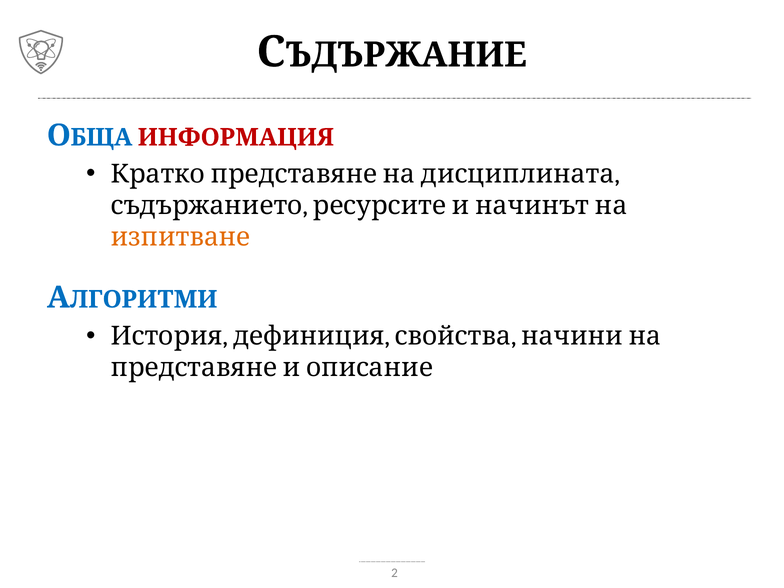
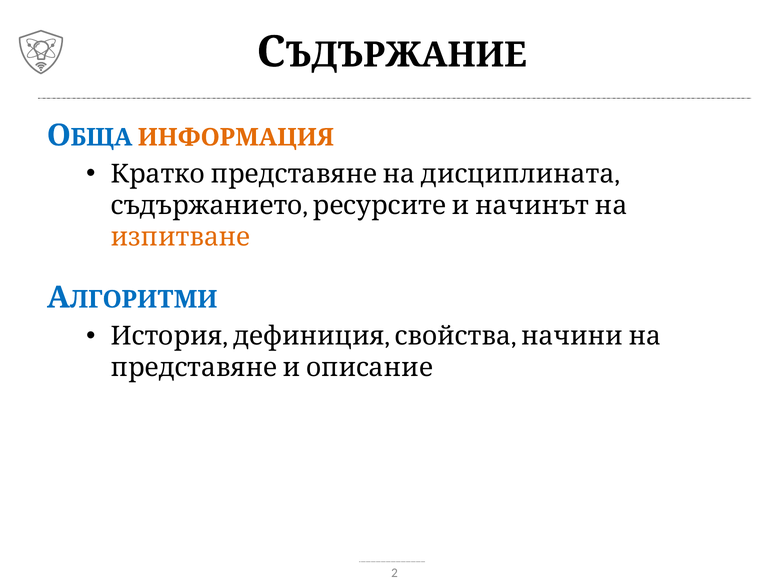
ИНФОРМАЦИЯ colour: red -> orange (236, 137)
